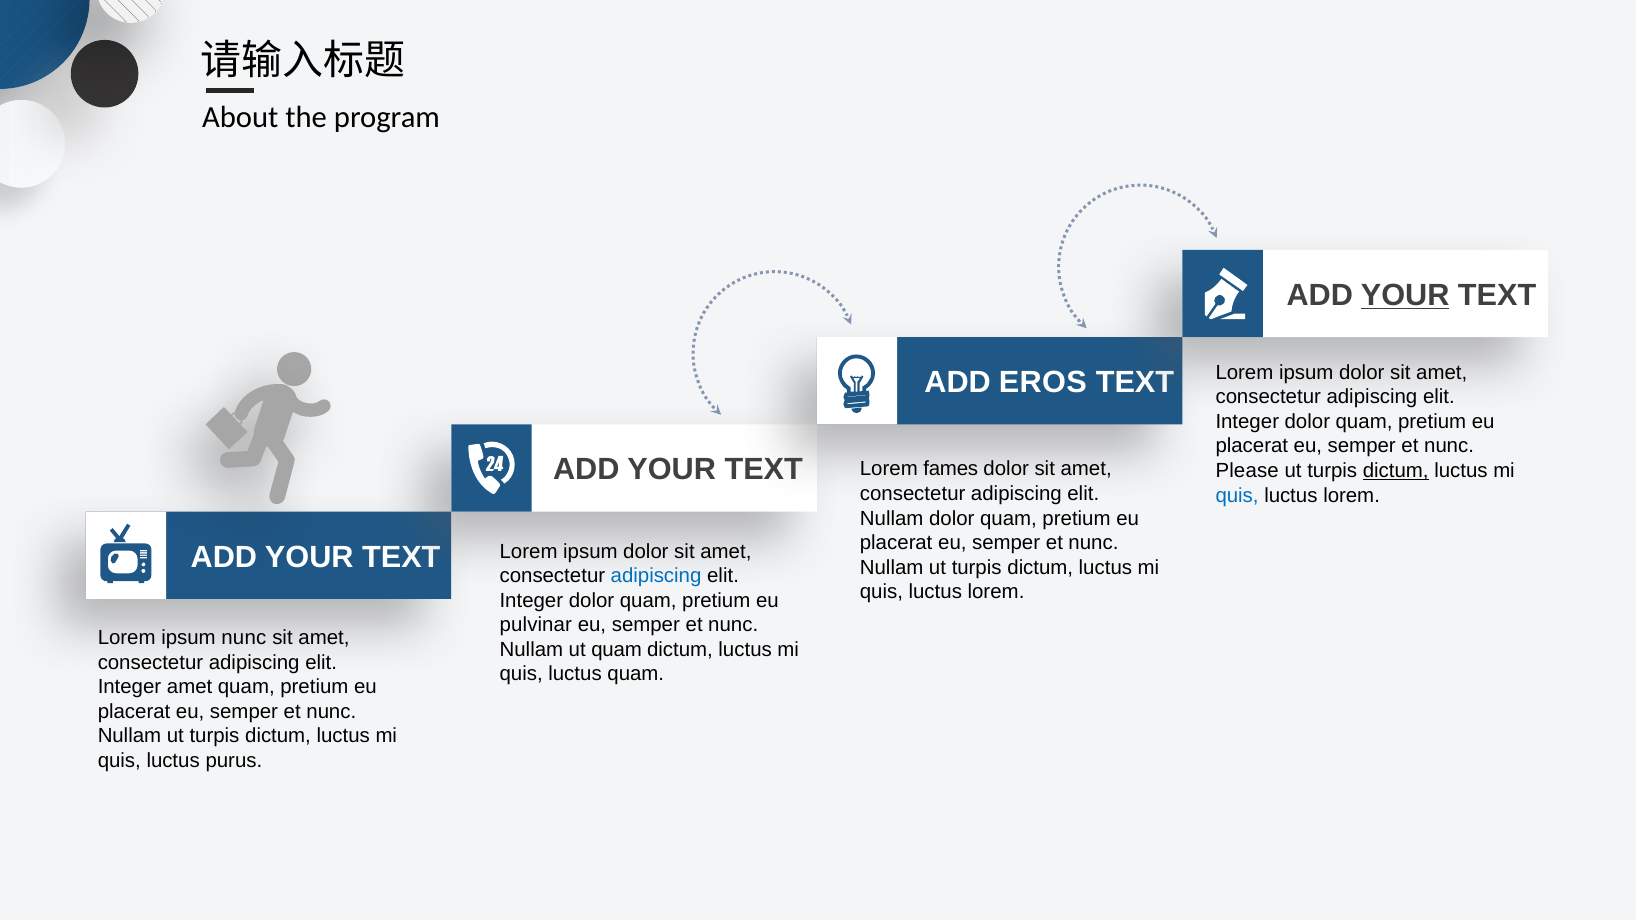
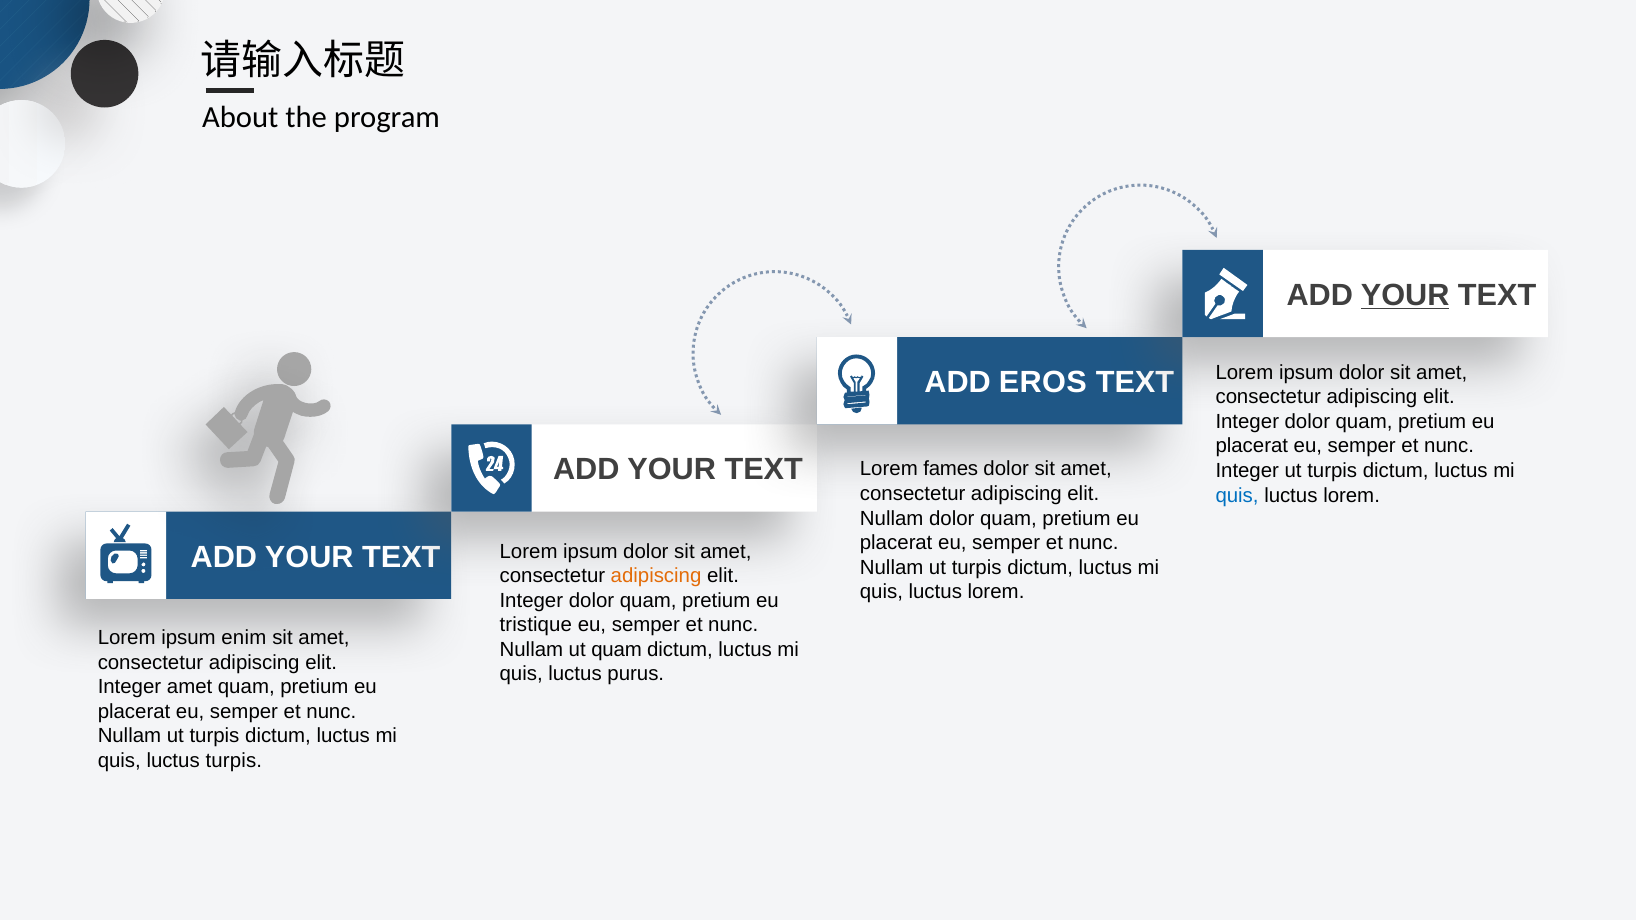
Please: Please -> Integer (1247, 471)
dictum underline: present -> none (1396, 471)
adipiscing colour: blue -> orange (656, 576)
pulvinar: pulvinar -> tristique (536, 625)
ipsum nunc: nunc -> enim (244, 638)
luctus quam: quam -> purus (636, 674)
luctus purus: purus -> turpis (234, 761)
